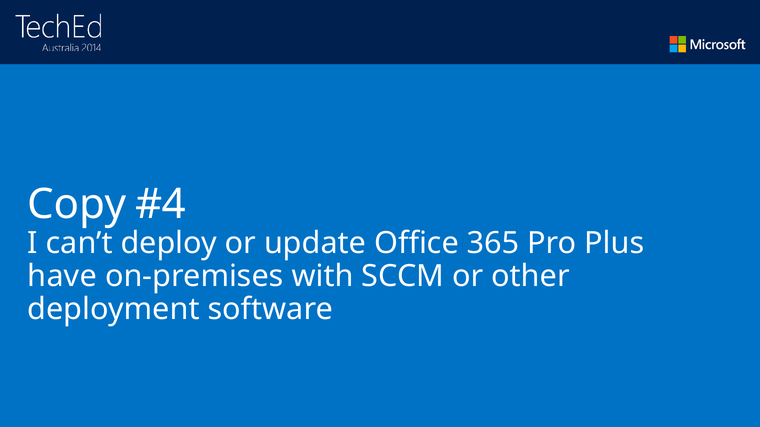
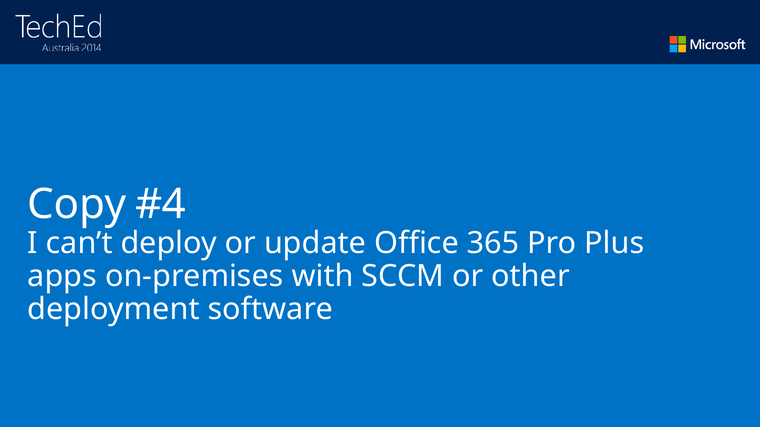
have: have -> apps (62, 276)
